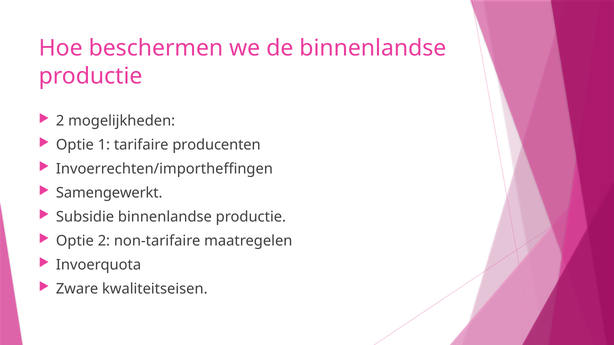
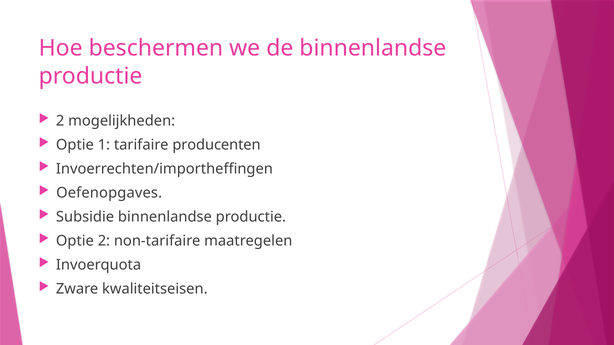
Samengewerkt: Samengewerkt -> Oefenopgaves (109, 193)
